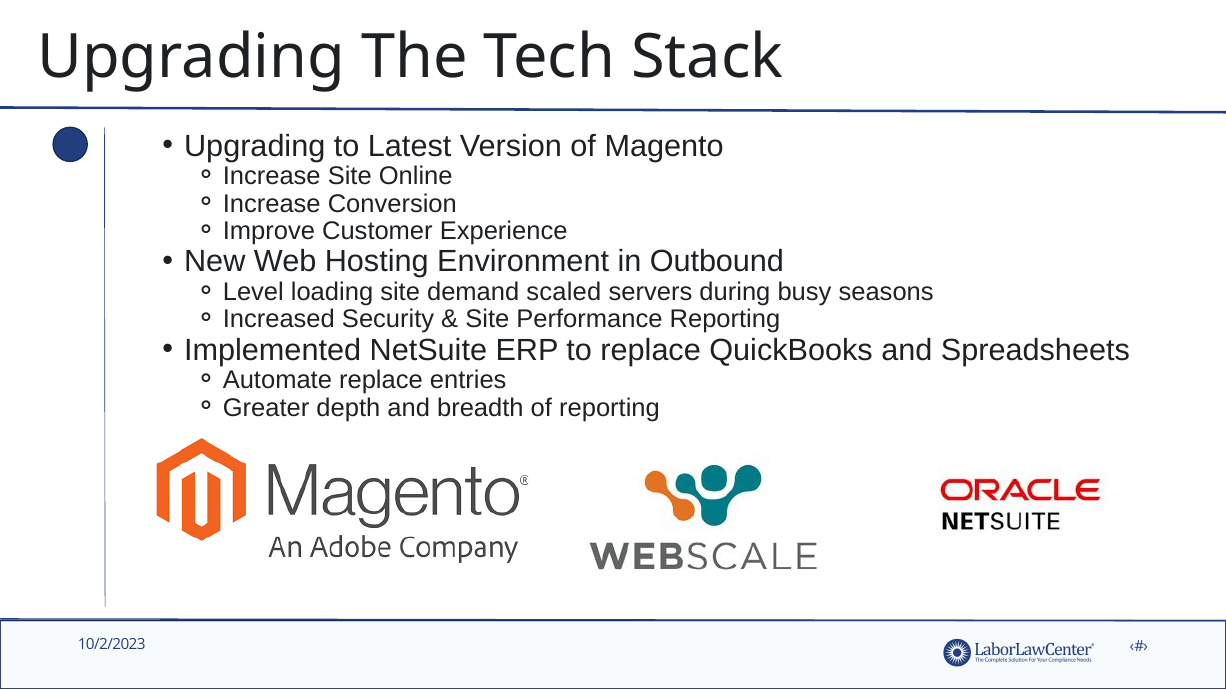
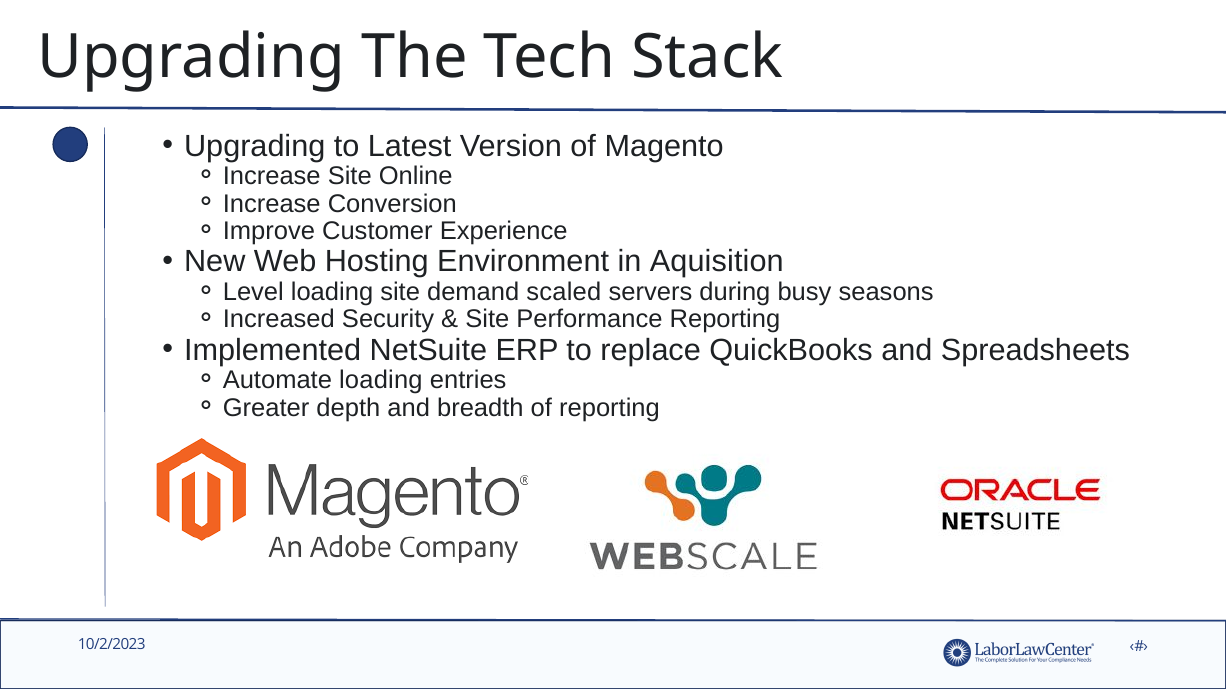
Outbound: Outbound -> Aquisition (717, 262)
replace: replace -> loading (381, 381)
